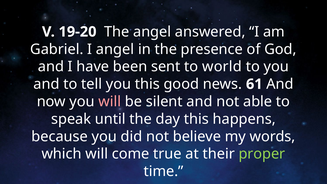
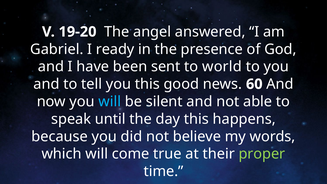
I angel: angel -> ready (115, 49)
61: 61 -> 60 (254, 84)
will colour: pink -> light blue (110, 102)
